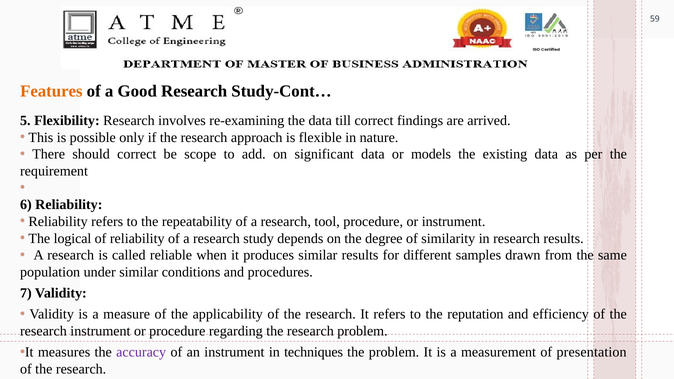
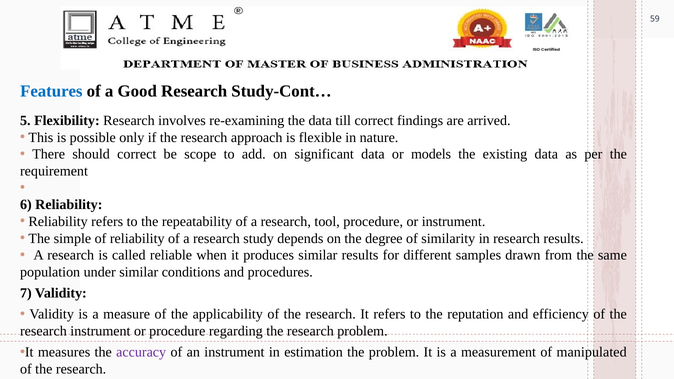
Features colour: orange -> blue (51, 91)
logical: logical -> simple (72, 239)
techniques: techniques -> estimation (314, 352)
presentation: presentation -> manipulated (592, 352)
